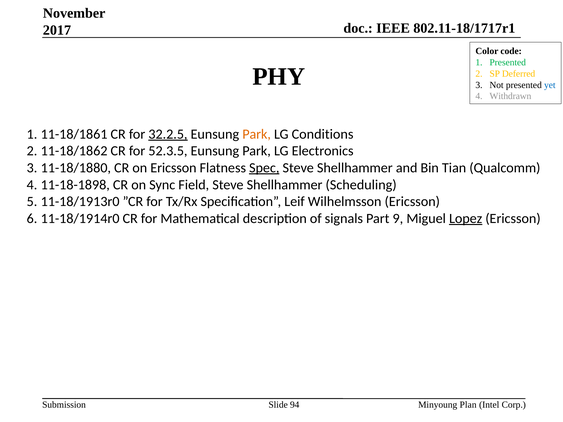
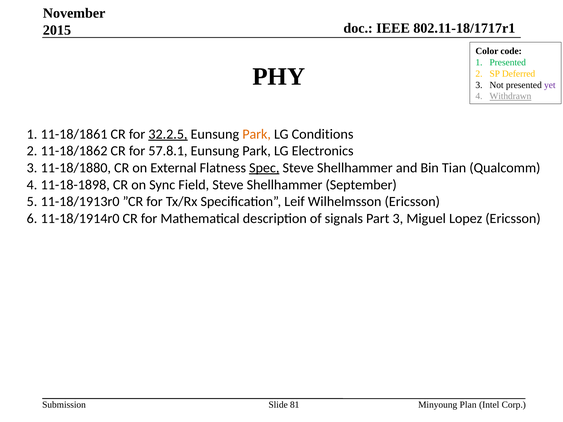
2017: 2017 -> 2015 (57, 30)
yet colour: blue -> purple (550, 85)
Withdrawn underline: none -> present (510, 96)
52.3.5: 52.3.5 -> 57.8.1 (168, 151)
on Ericsson: Ericsson -> External (173, 168)
Scheduling: Scheduling -> September (361, 185)
Part 9: 9 -> 3 (398, 219)
Lopez underline: present -> none (466, 219)
94: 94 -> 81 (295, 405)
